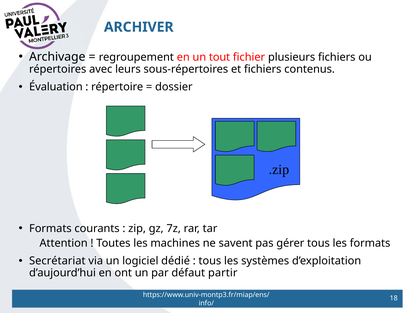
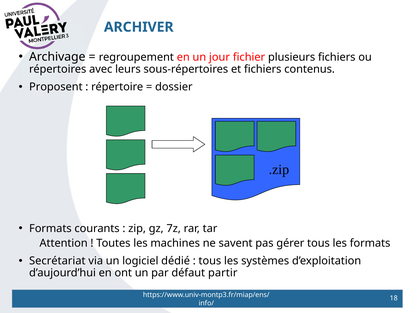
tout: tout -> jour (219, 57)
Évaluation: Évaluation -> Proposent (56, 87)
